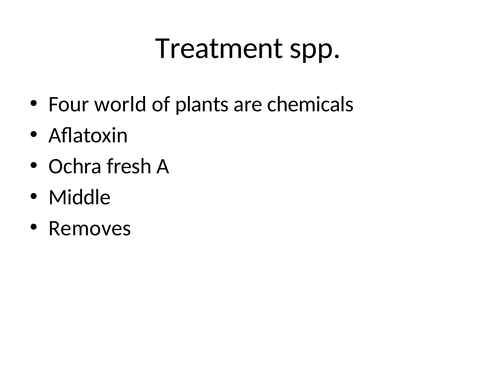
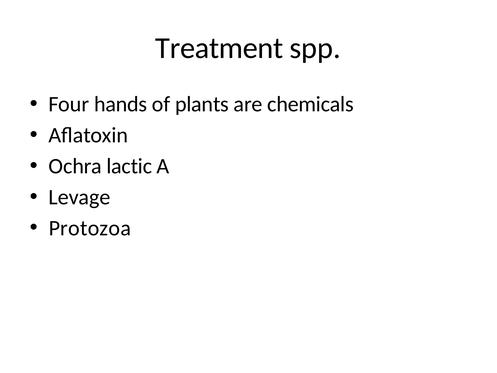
world: world -> hands (121, 104)
fresh: fresh -> lactic (129, 166)
Middle: Middle -> Levage (79, 197)
Removes: Removes -> Protozoa (90, 228)
